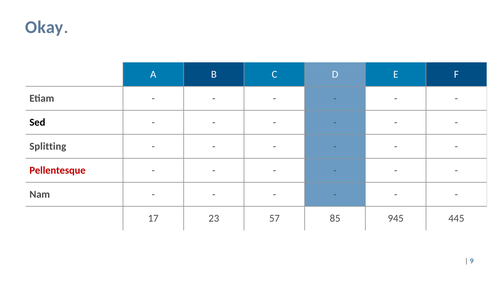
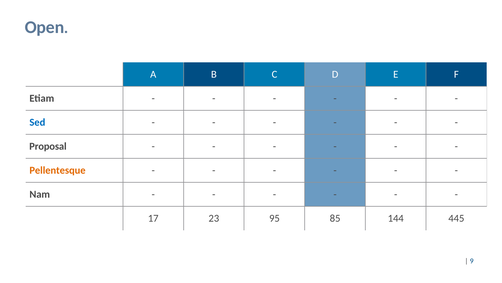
Okay: Okay -> Open (44, 27)
Sed colour: black -> blue (37, 122)
Splitting: Splitting -> Proposal (48, 146)
Pellentesque colour: red -> orange (58, 170)
57: 57 -> 95 (274, 218)
945: 945 -> 144 (396, 218)
